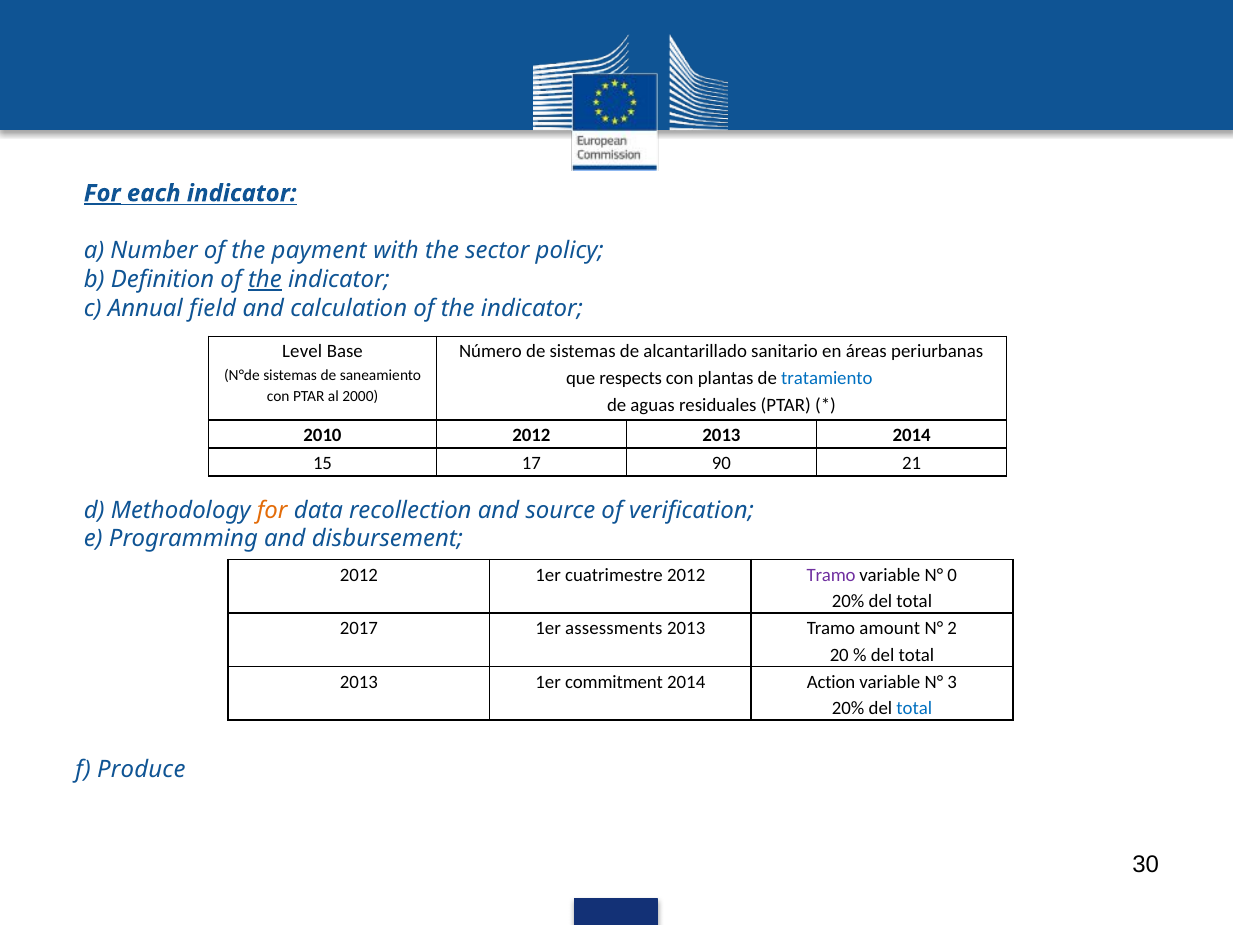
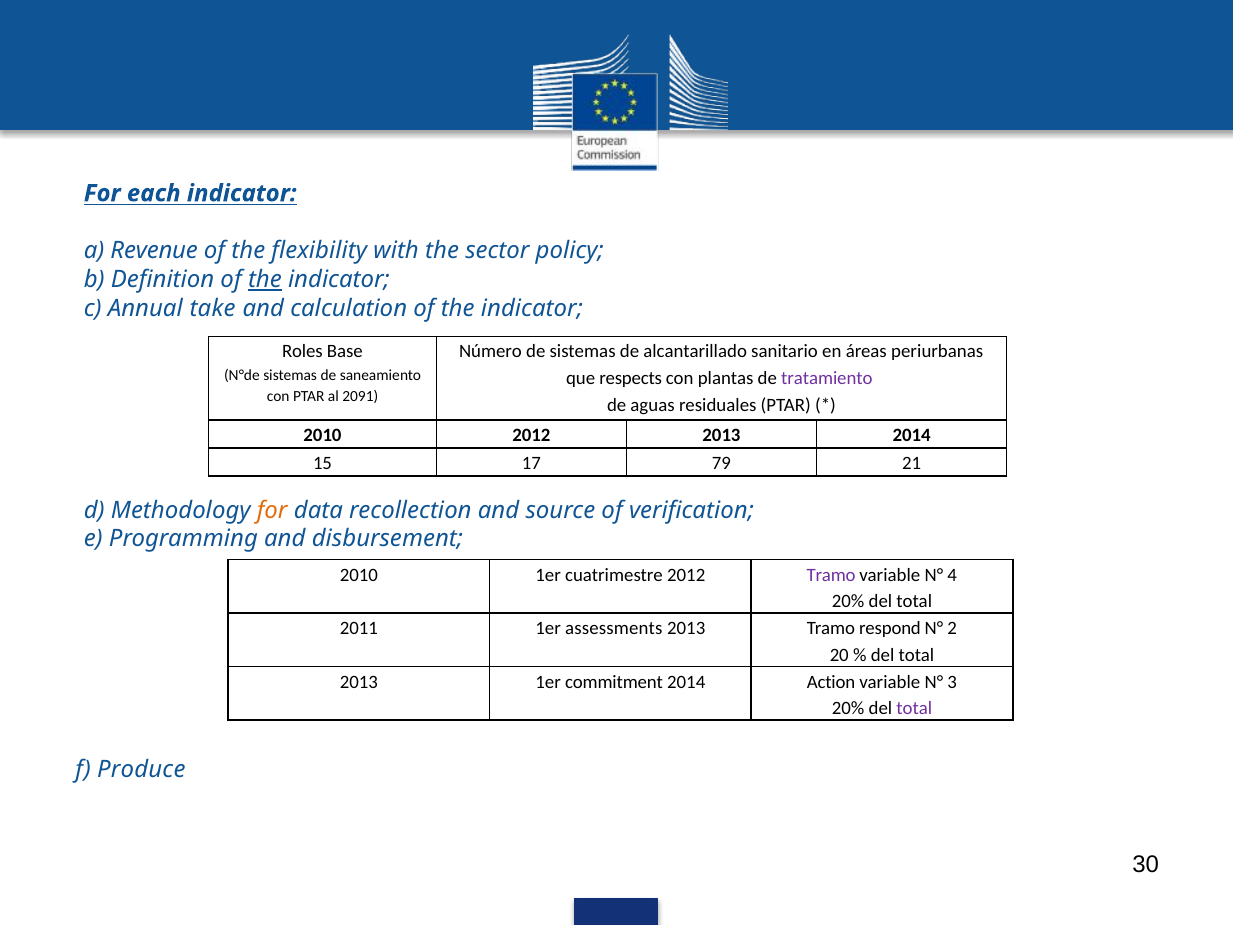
For underline: present -> none (102, 193)
Number: Number -> Revenue (154, 251)
payment: payment -> flexibility (319, 251)
field: field -> take (213, 308)
Level: Level -> Roles (302, 352)
tratamiento colour: blue -> purple (827, 378)
2000: 2000 -> 2091 (360, 397)
90: 90 -> 79 (721, 463)
2012: 2012 -> 2010 (359, 575)
0: 0 -> 4 (952, 575)
2017: 2017 -> 2011 (359, 628)
amount: amount -> respond (890, 628)
total colour: blue -> purple (914, 708)
